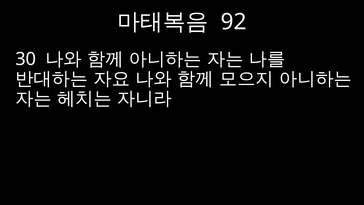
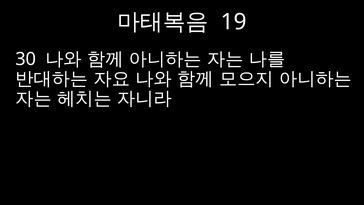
92: 92 -> 19 (234, 22)
